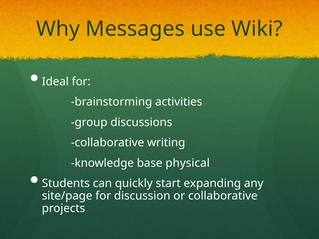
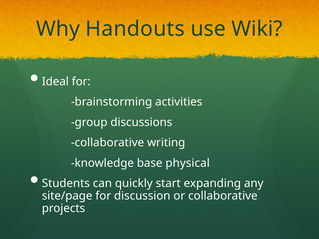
Messages: Messages -> Handouts (135, 29)
